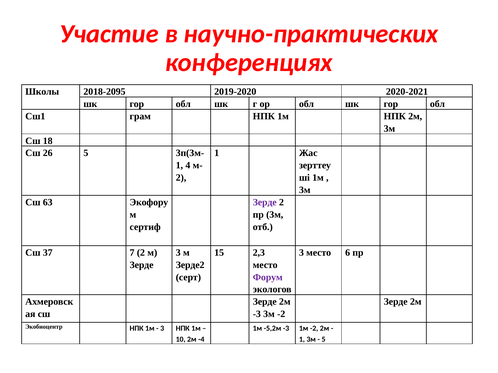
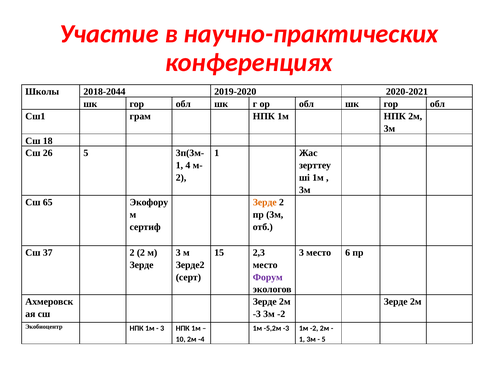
2018-2095: 2018-2095 -> 2018-2044 (104, 92)
63: 63 -> 65 (48, 203)
Зерде colour: purple -> orange (265, 203)
37 7: 7 -> 2 (132, 253)
